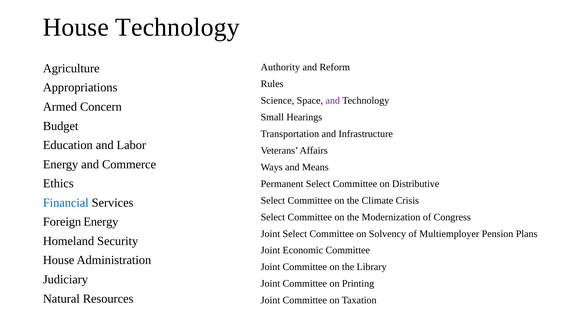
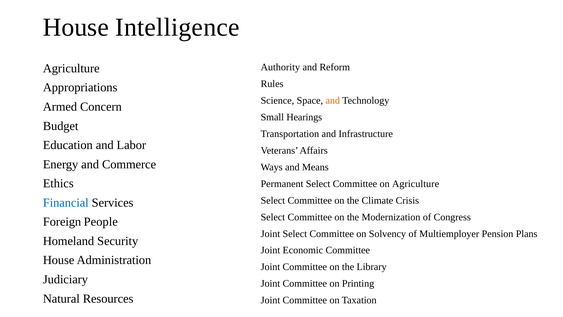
House Technology: Technology -> Intelligence (177, 27)
and colour: purple -> orange (333, 100)
on Distributive: Distributive -> Agriculture (416, 184)
Foreign Energy: Energy -> People (101, 222)
